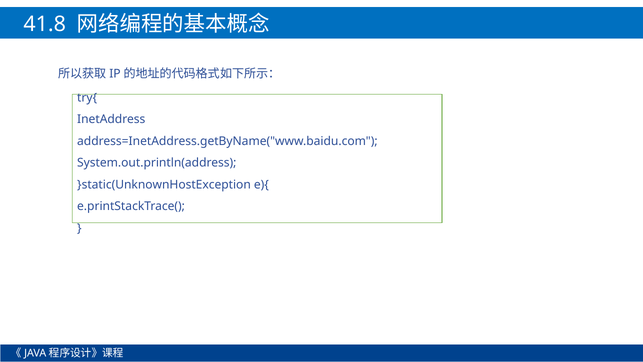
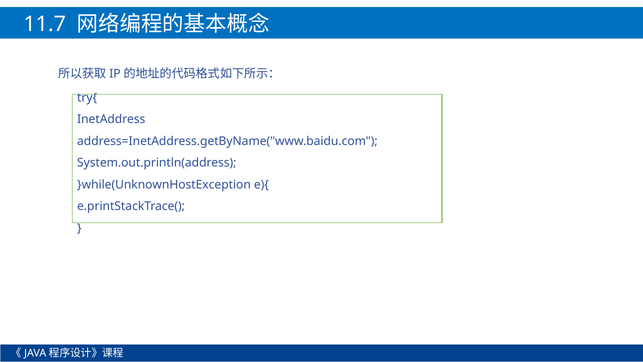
41.8: 41.8 -> 11.7 (45, 24)
}static(UnknownHostException: }static(UnknownHostException -> }while(UnknownHostException (164, 184)
